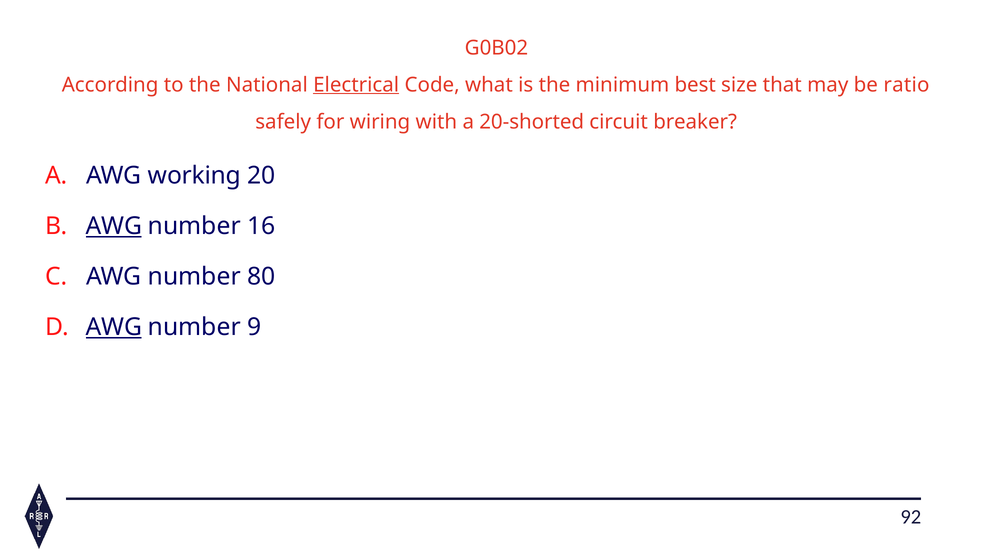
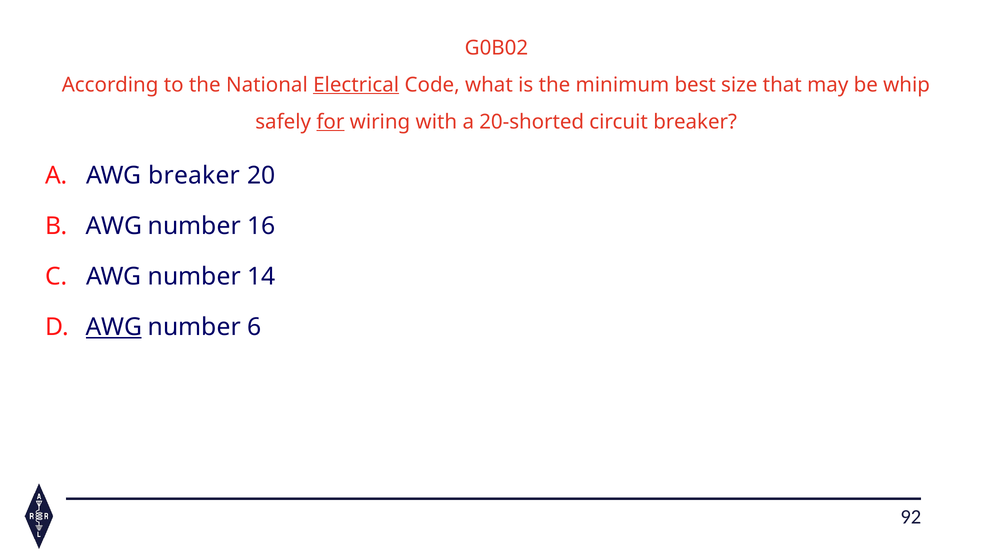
ratio: ratio -> whip (907, 85)
for underline: none -> present (330, 122)
AWG working: working -> breaker (194, 176)
AWG underline: present -> none (114, 226)
80: 80 -> 14 (261, 277)
9: 9 -> 6 (254, 327)
